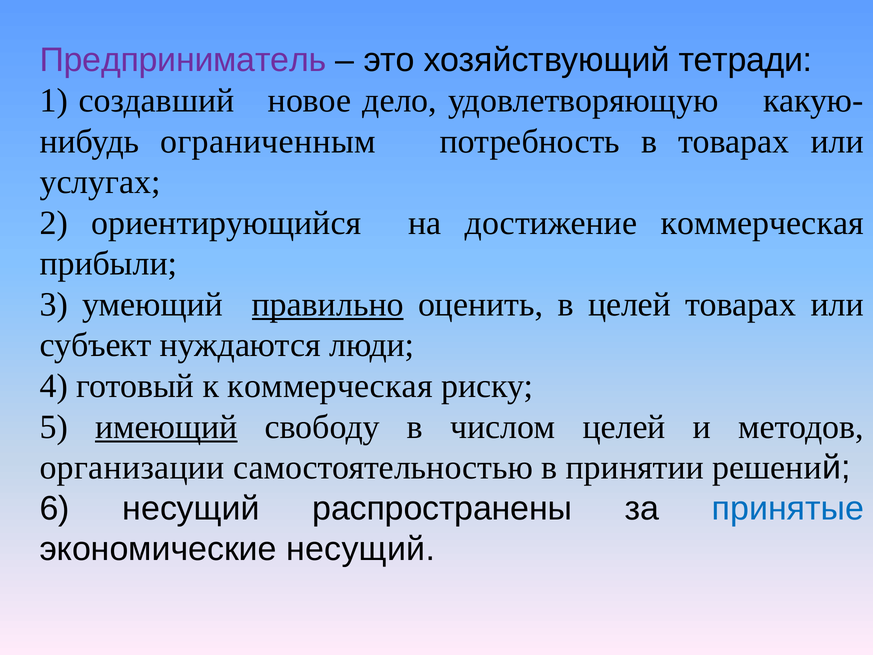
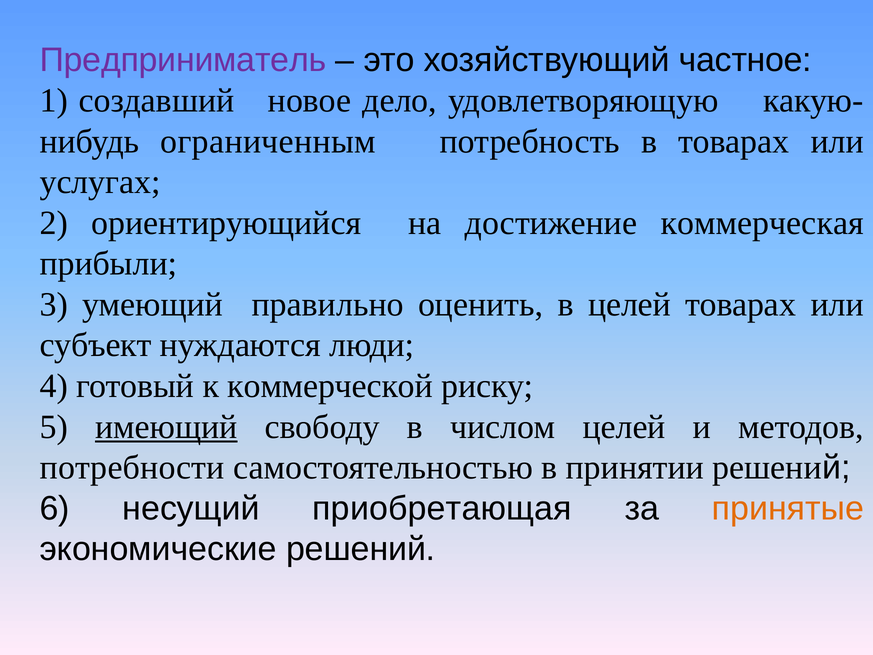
тетради: тетради -> частное (745, 60)
правильно underline: present -> none (328, 304)
к коммерческая: коммерческая -> коммерческой (330, 386)
организации: организации -> потребности (132, 467)
распространены: распространены -> приобретающая (442, 508)
принятые colour: blue -> orange (788, 508)
экономические несущий: несущий -> решений (361, 549)
